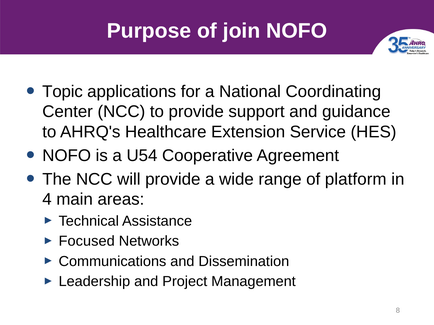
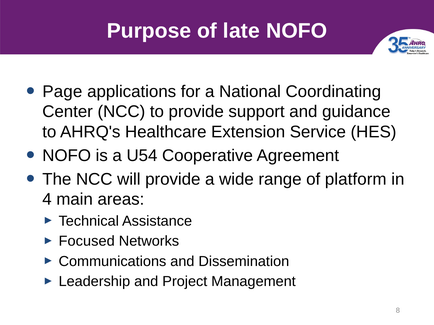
join: join -> late (241, 31)
Topic: Topic -> Page (62, 92)
